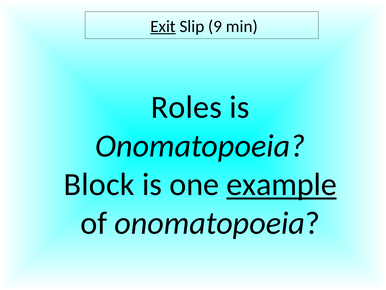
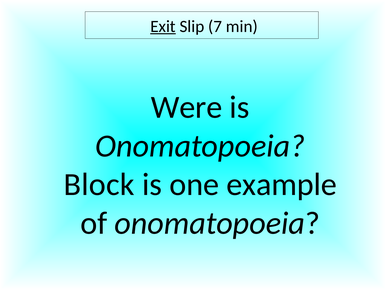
9: 9 -> 7 (215, 26)
Roles: Roles -> Were (187, 107)
example underline: present -> none (282, 184)
